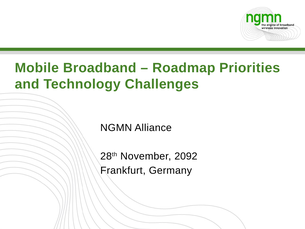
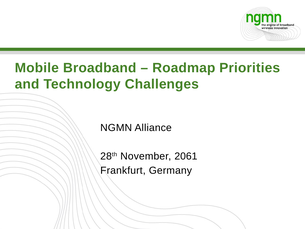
2092: 2092 -> 2061 (186, 156)
